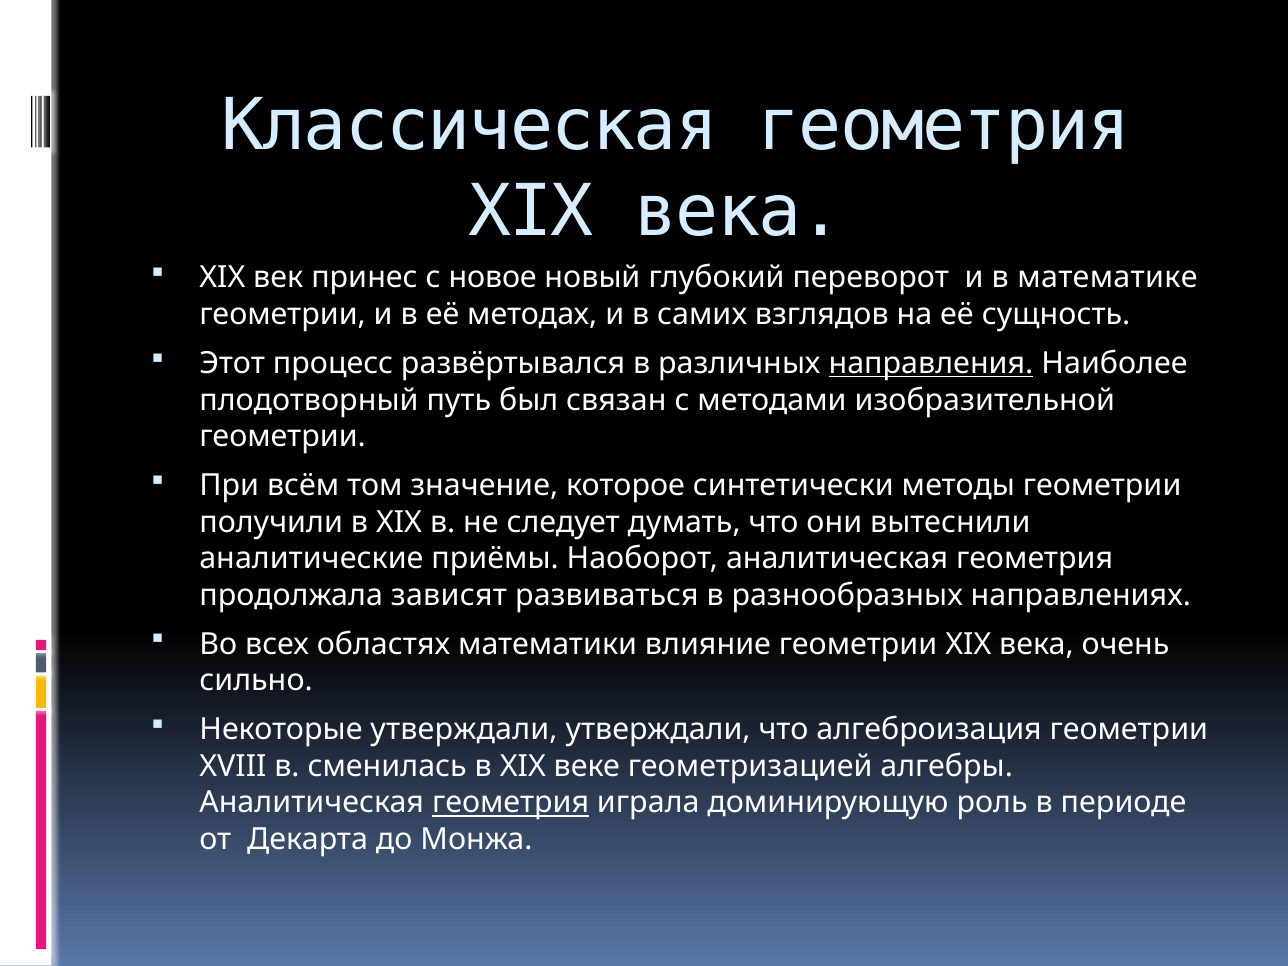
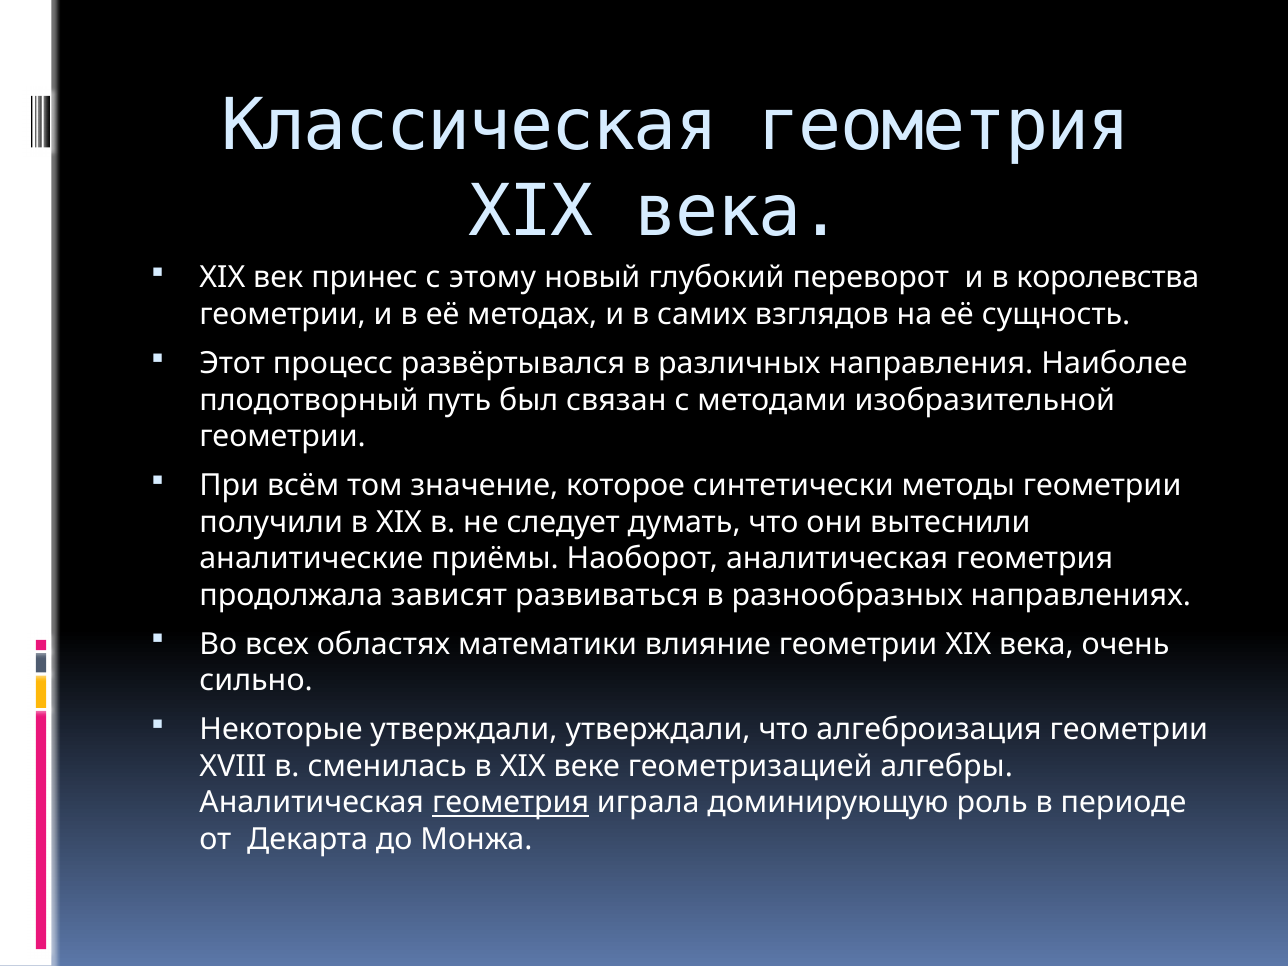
новое: новое -> этому (492, 278)
математике: математике -> королевства (1108, 278)
направления underline: present -> none (931, 363)
